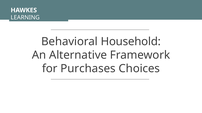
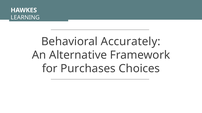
Household: Household -> Accurately (131, 42)
